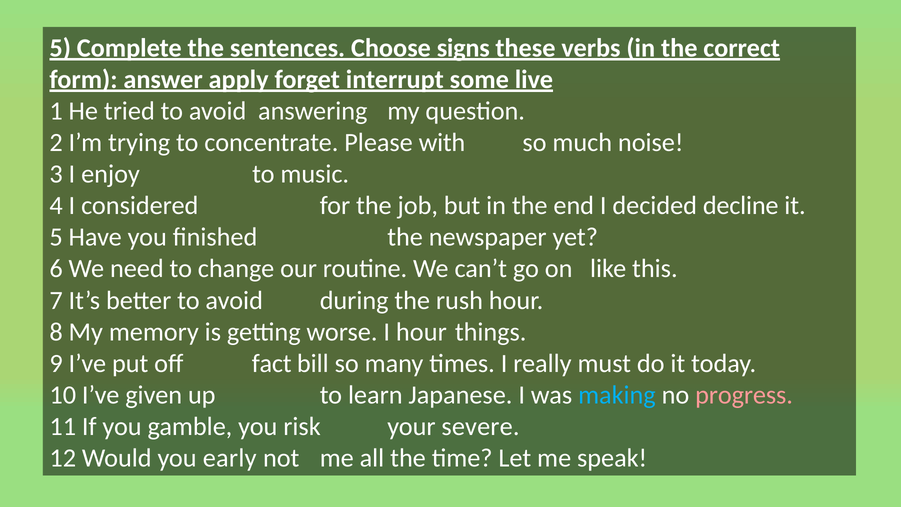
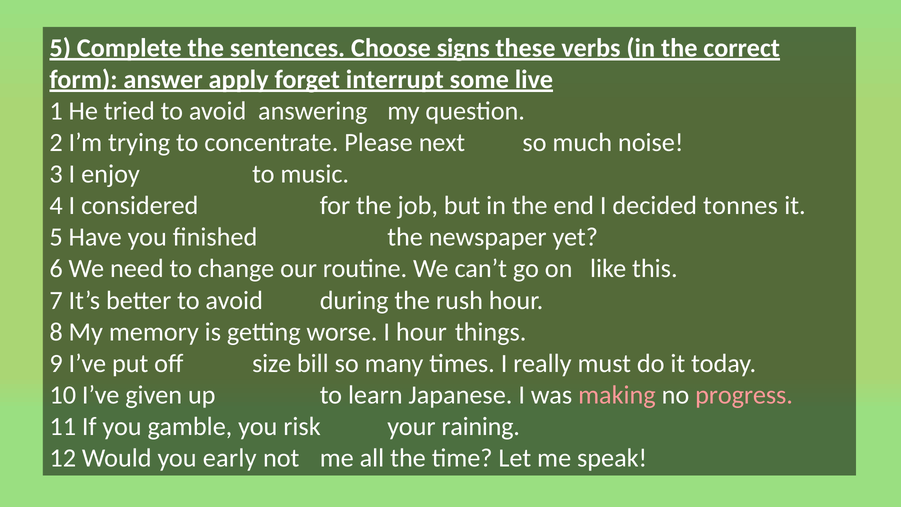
with: with -> next (442, 142)
decline: decline -> tonnes (740, 206)
fact: fact -> size (272, 363)
making colour: light blue -> pink (617, 395)
severe: severe -> raining (481, 426)
